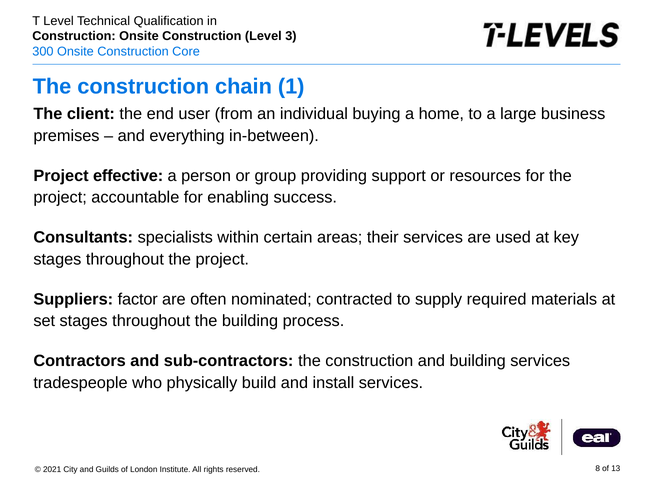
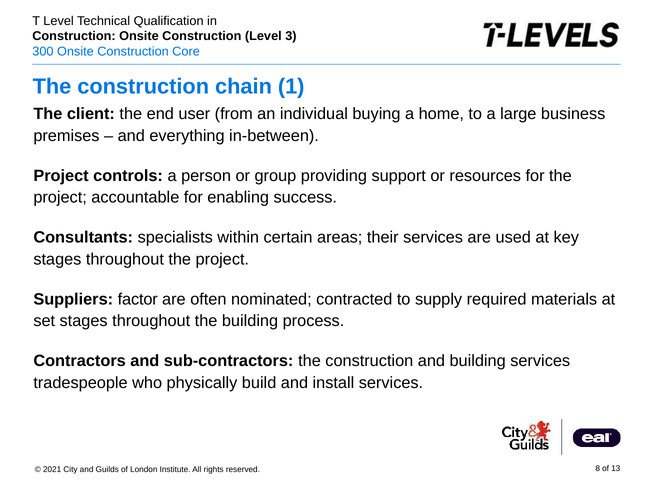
effective: effective -> controls (128, 176)
